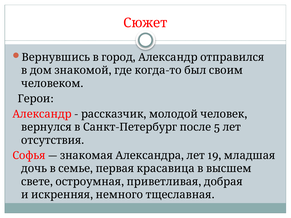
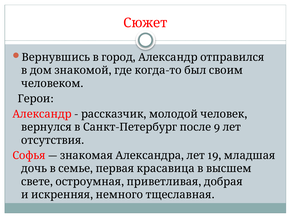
5: 5 -> 9 (217, 127)
